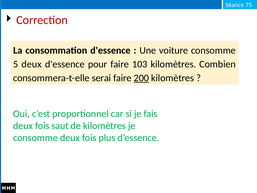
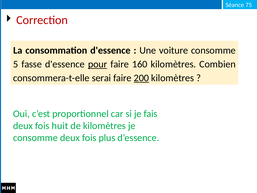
5 deux: deux -> fasse (32, 64)
pour underline: none -> present (98, 64)
103: 103 -> 160 (140, 64)
saut: saut -> huit (60, 126)
